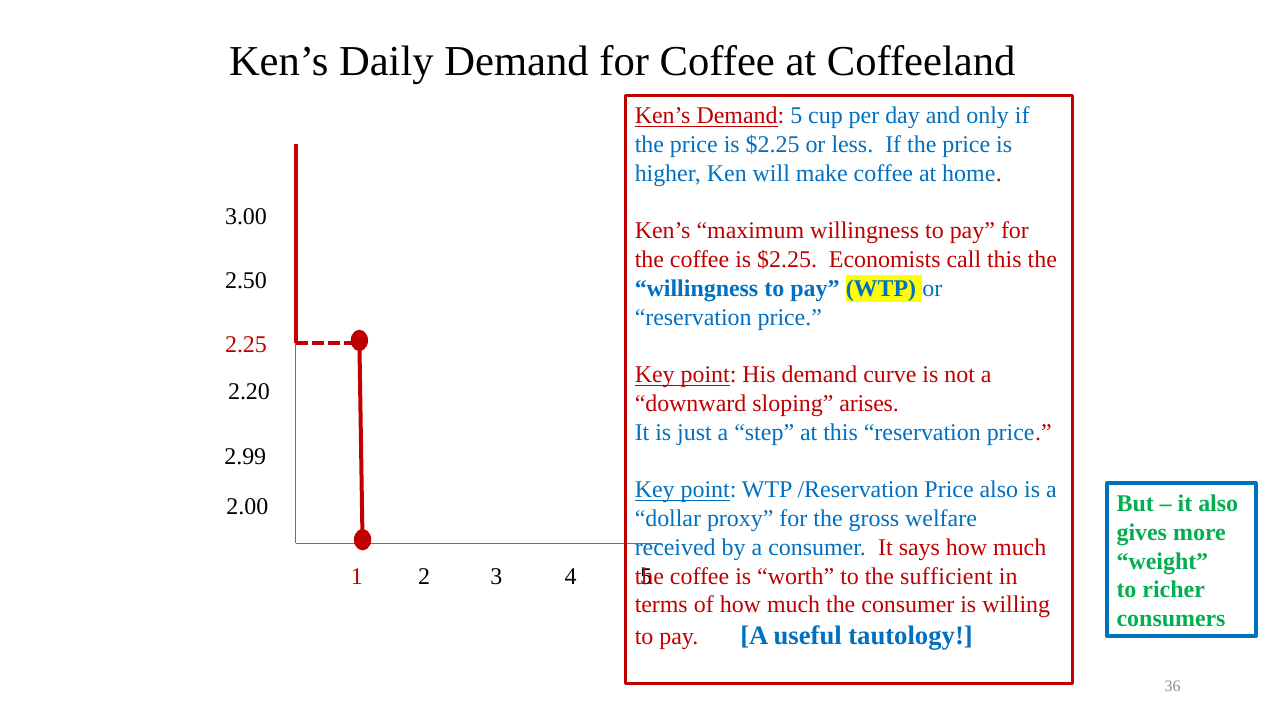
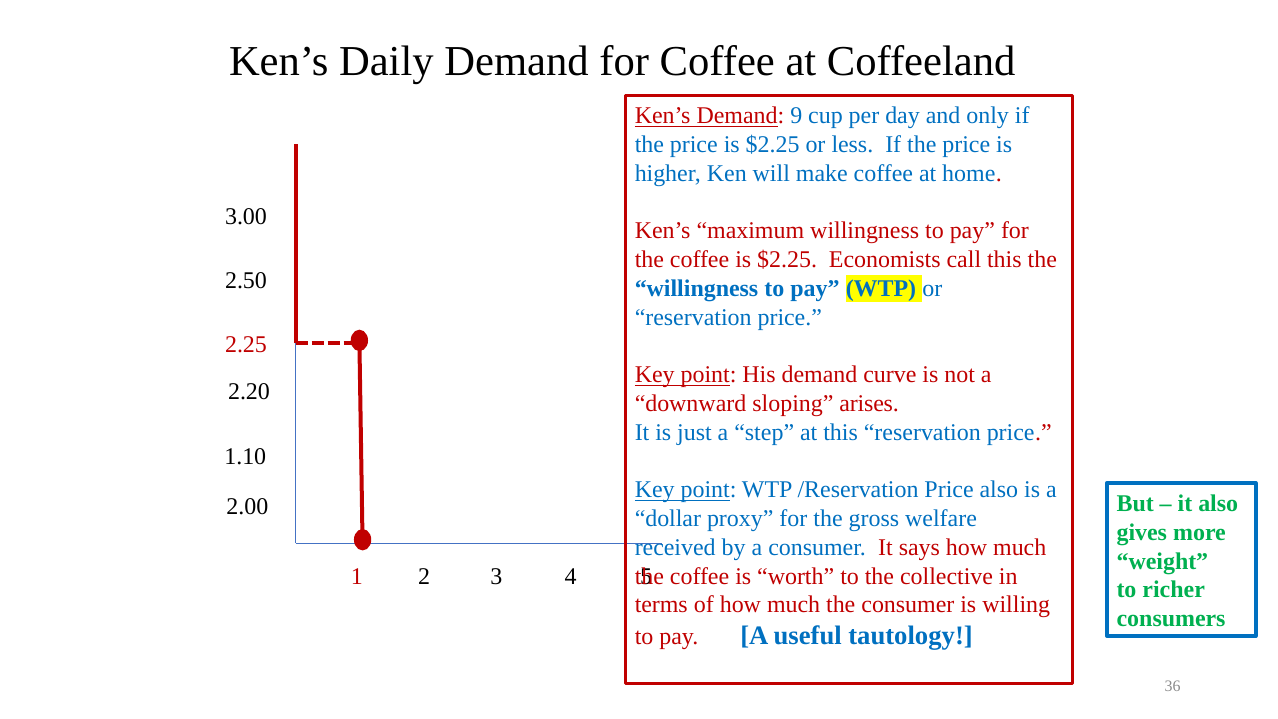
Demand 5: 5 -> 9 (796, 116)
2.99: 2.99 -> 1.10 (245, 456)
sufficient: sufficient -> collective (947, 576)
